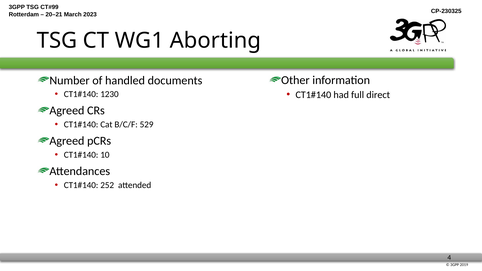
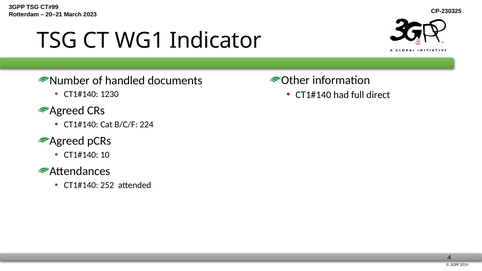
Aborting: Aborting -> Indicator (216, 40)
529: 529 -> 224 (147, 125)
